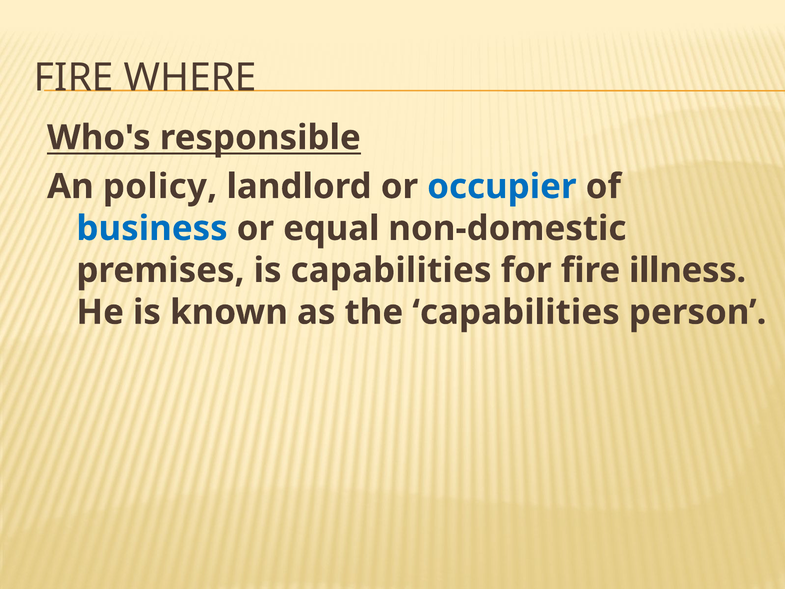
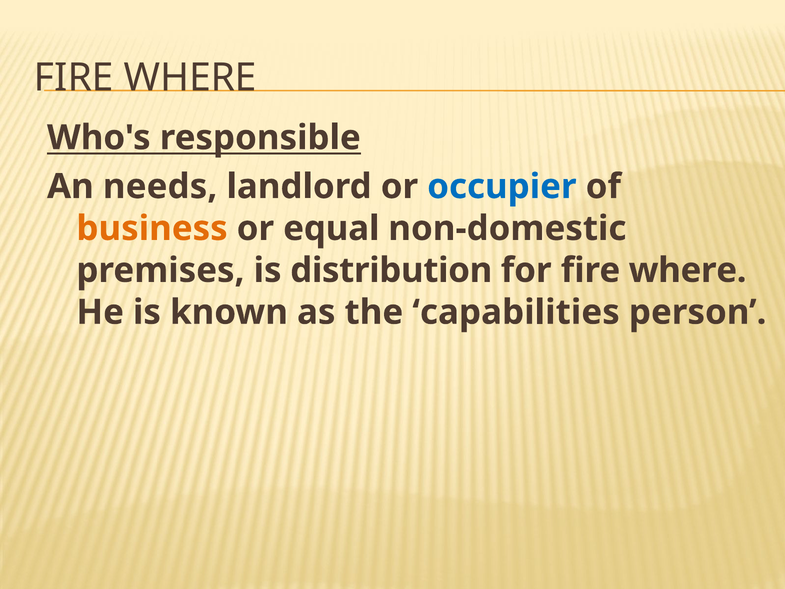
policy: policy -> needs (160, 186)
business colour: blue -> orange (152, 228)
is capabilities: capabilities -> distribution (391, 270)
for fire illness: illness -> where (688, 270)
